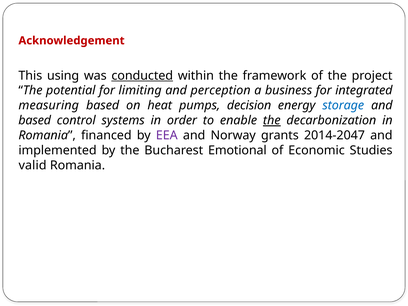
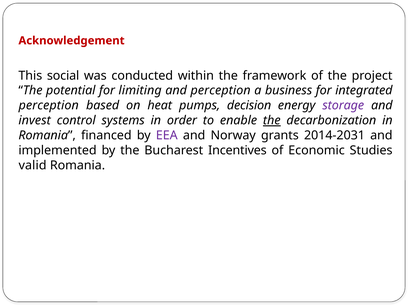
using: using -> social (63, 76)
conducted underline: present -> none (142, 76)
measuring: measuring -> perception (49, 105)
storage colour: blue -> purple (343, 105)
based: based -> invest (35, 120)
2014-2047: 2014-2047 -> 2014-2031 (334, 135)
Emotional: Emotional -> Incentives (237, 150)
